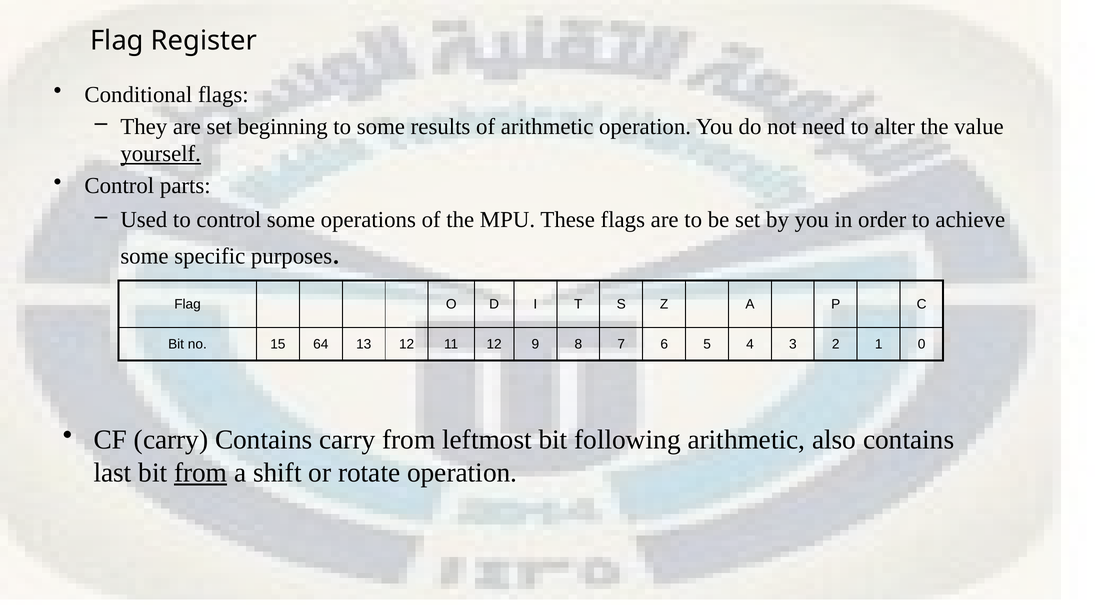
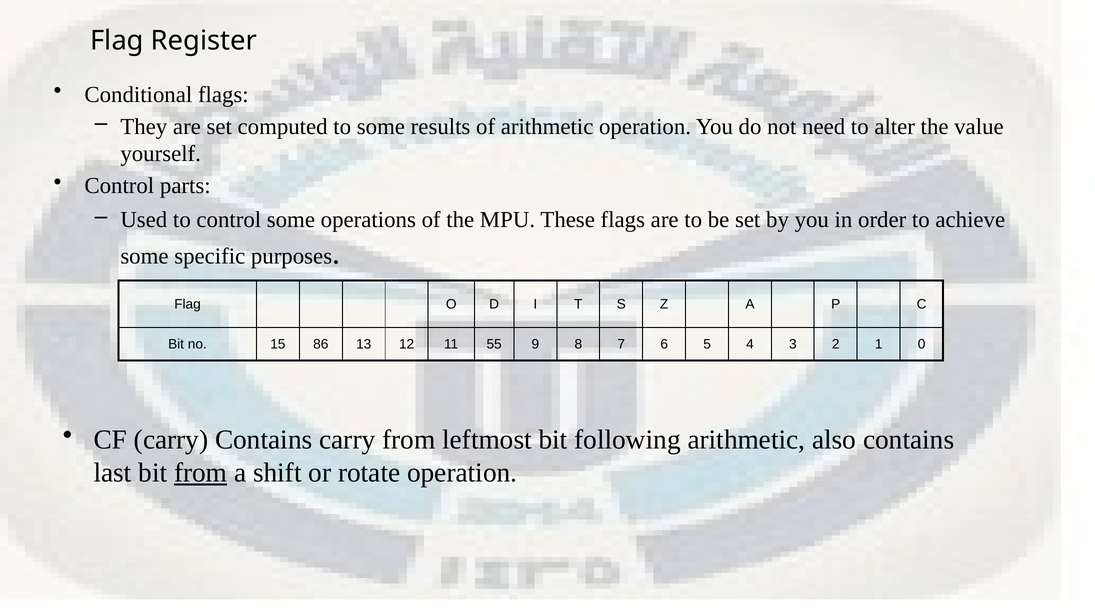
beginning: beginning -> computed (283, 127)
yourself underline: present -> none (161, 154)
64: 64 -> 86 (321, 344)
11 12: 12 -> 55 (494, 344)
